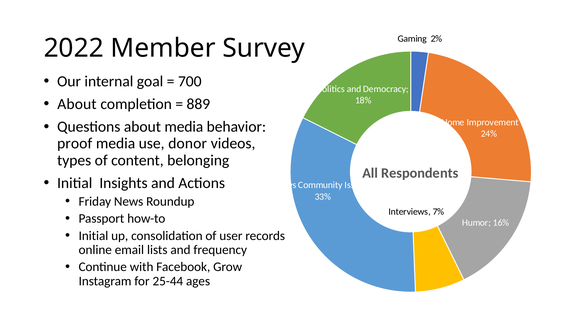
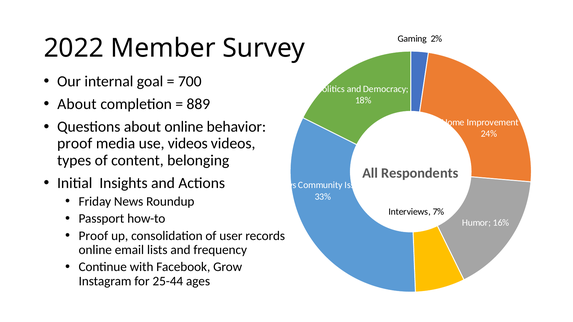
about media: media -> online (184, 127)
use donor: donor -> videos (188, 144)
Initial: Initial -> Proof (93, 236)
